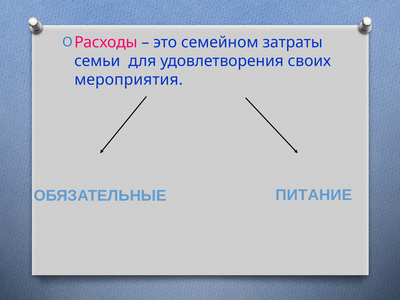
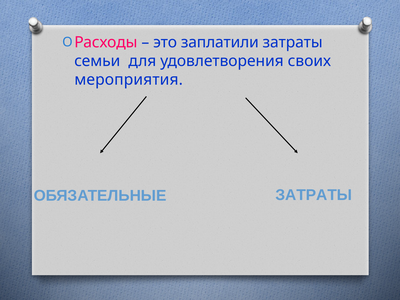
семейном: семейном -> заплатили (220, 42)
ОБЯЗАТЕЛЬНЫЕ ПИТАНИЕ: ПИТАНИЕ -> ЗАТРАТЫ (314, 195)
